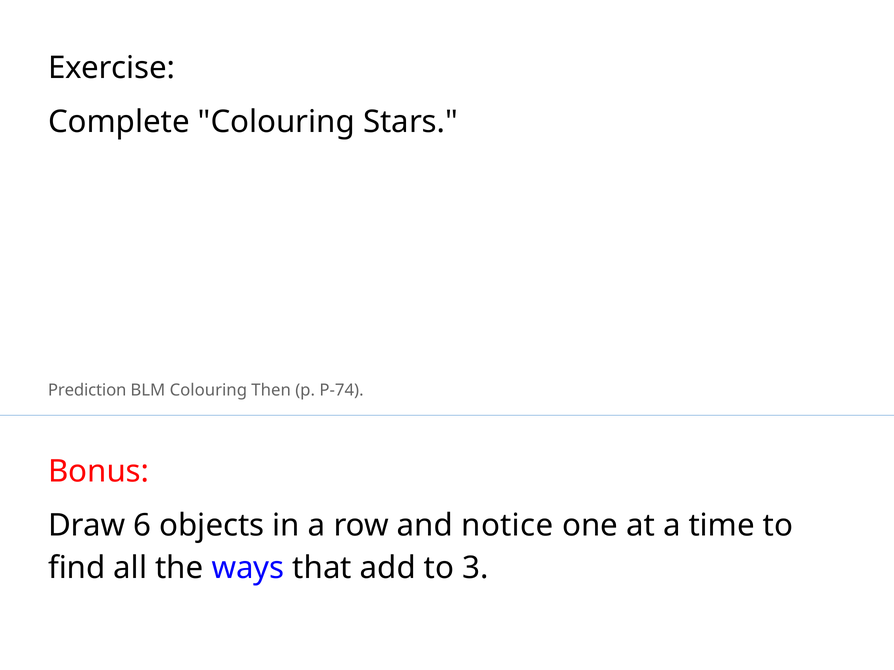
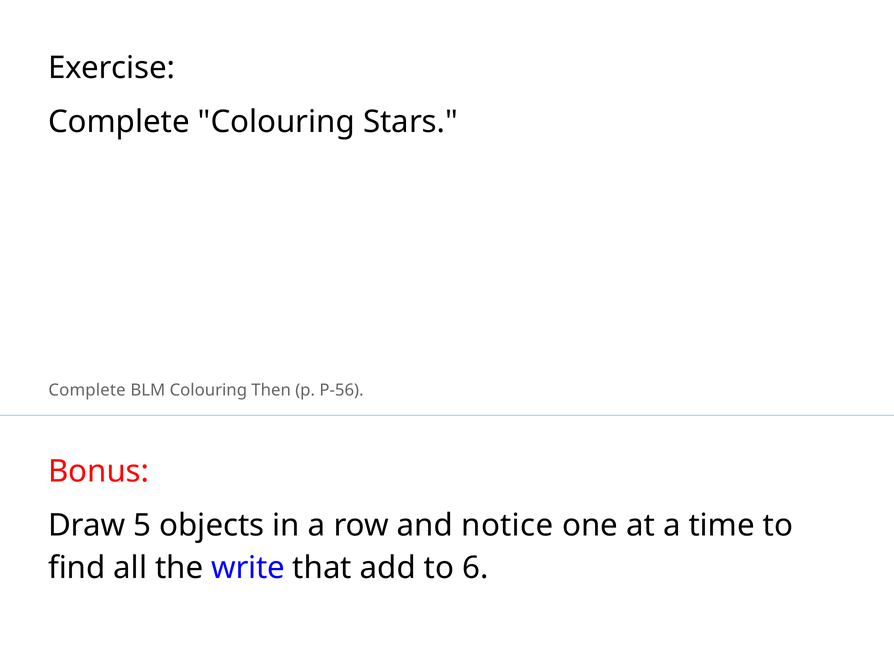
Prediction: Prediction -> Complete (87, 391)
P-74: P-74 -> P-56 (342, 391)
6: 6 -> 5 (142, 526)
ways: ways -> write (248, 568)
3: 3 -> 6 (475, 568)
